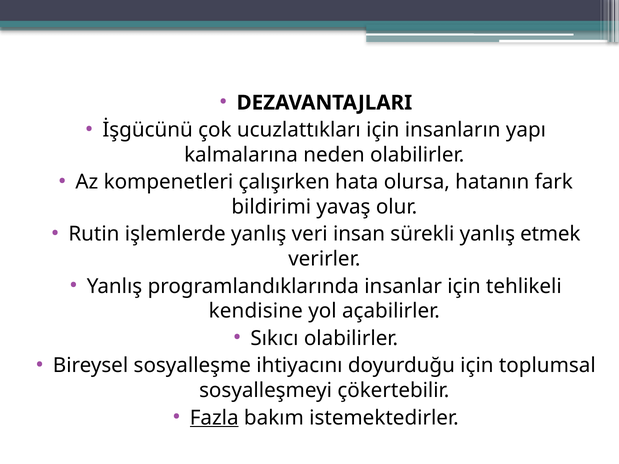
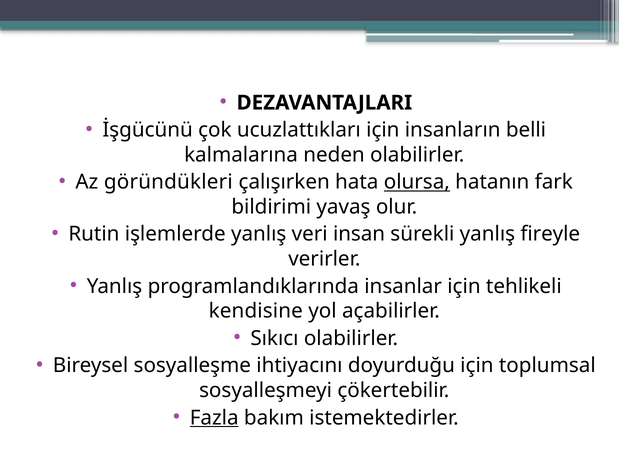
yapı: yapı -> belli (526, 130)
kompenetleri: kompenetleri -> göründükleri (168, 182)
olursa underline: none -> present (417, 182)
etmek: etmek -> fireyle (550, 234)
